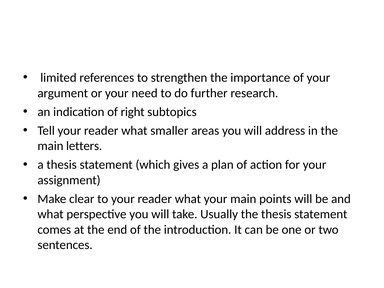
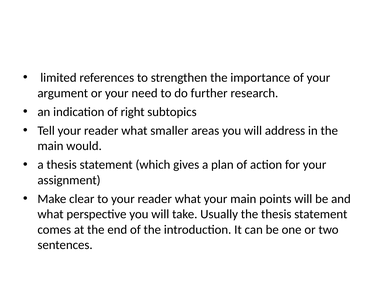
letters: letters -> would (84, 146)
